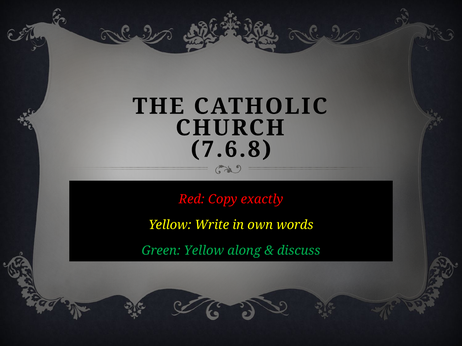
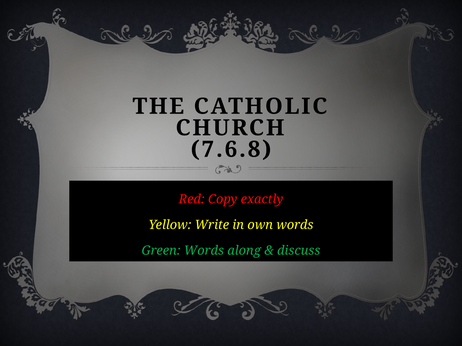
Green Yellow: Yellow -> Words (204, 251)
